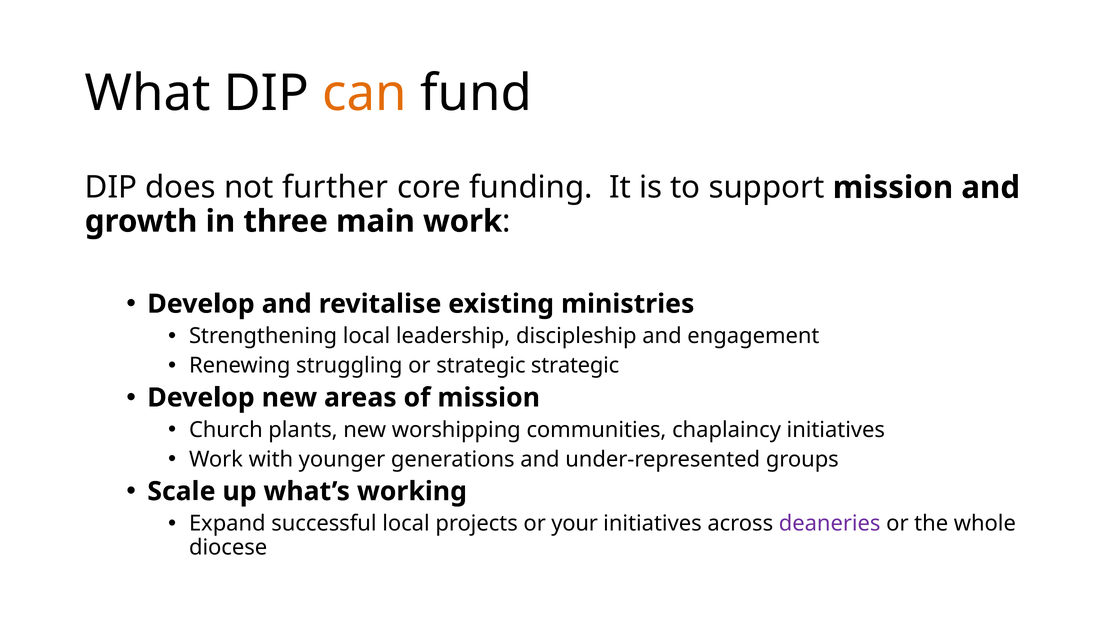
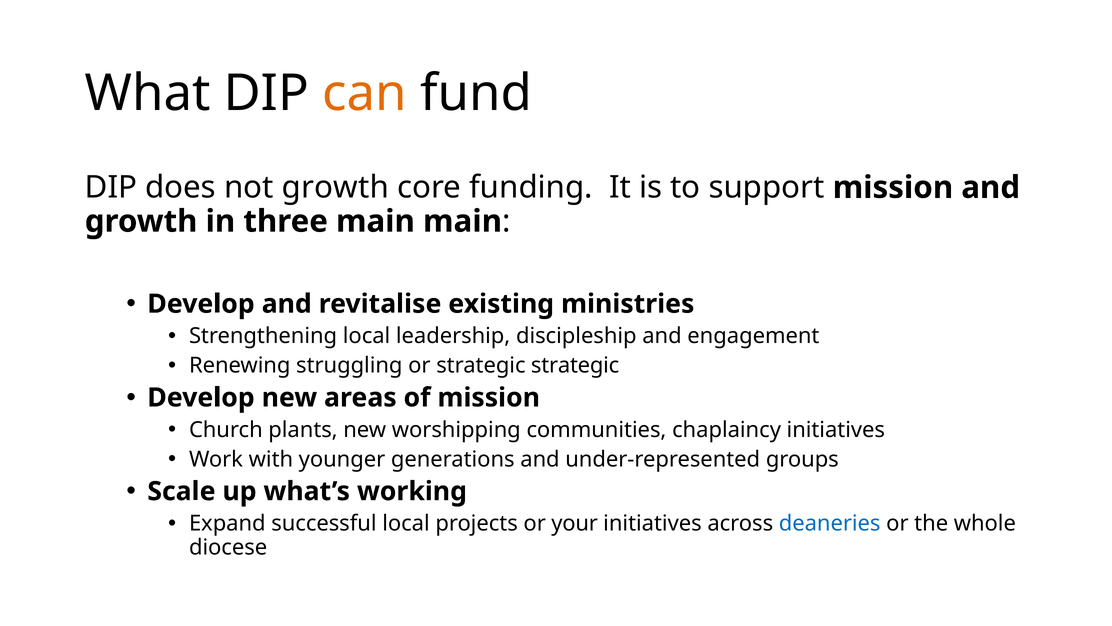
not further: further -> growth (335, 187)
main work: work -> main (463, 221)
deaneries colour: purple -> blue (830, 523)
